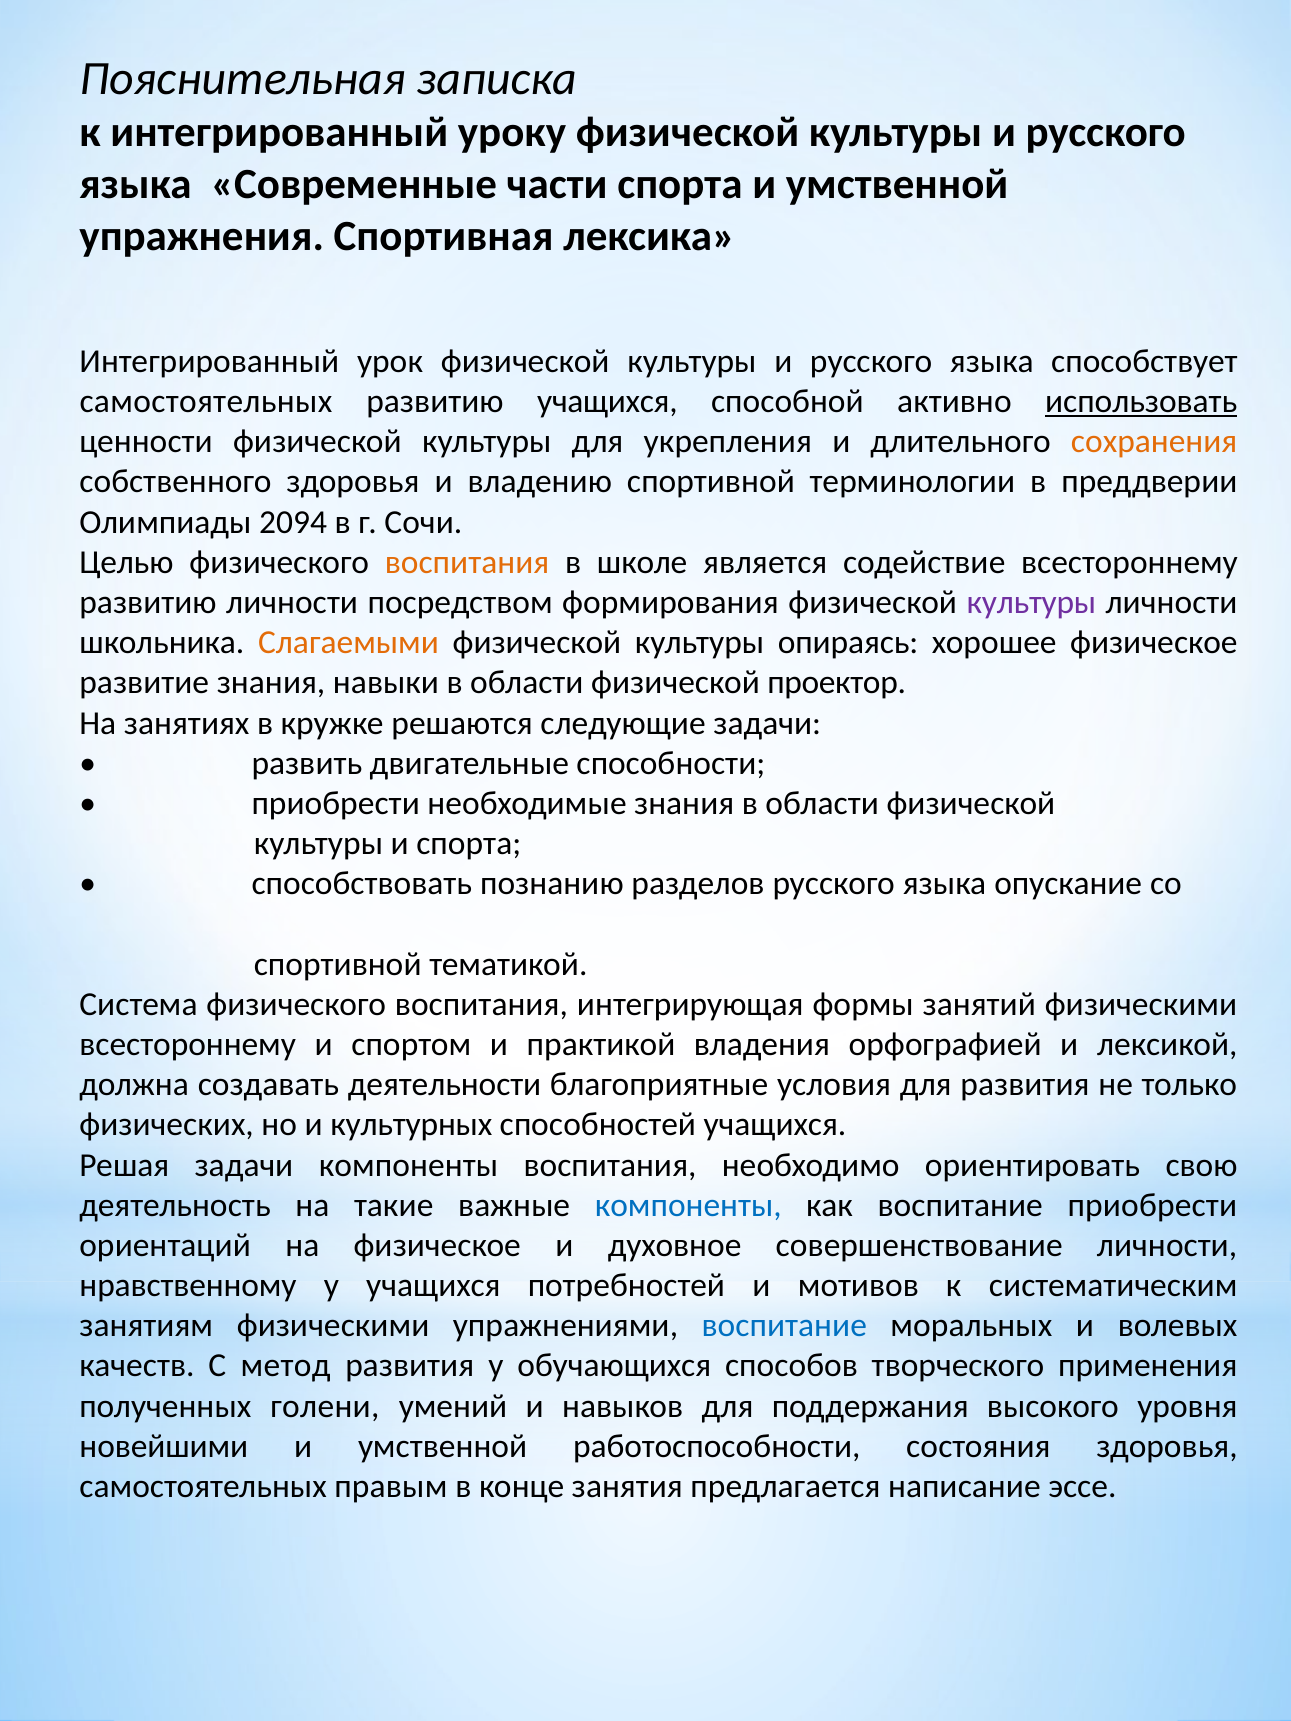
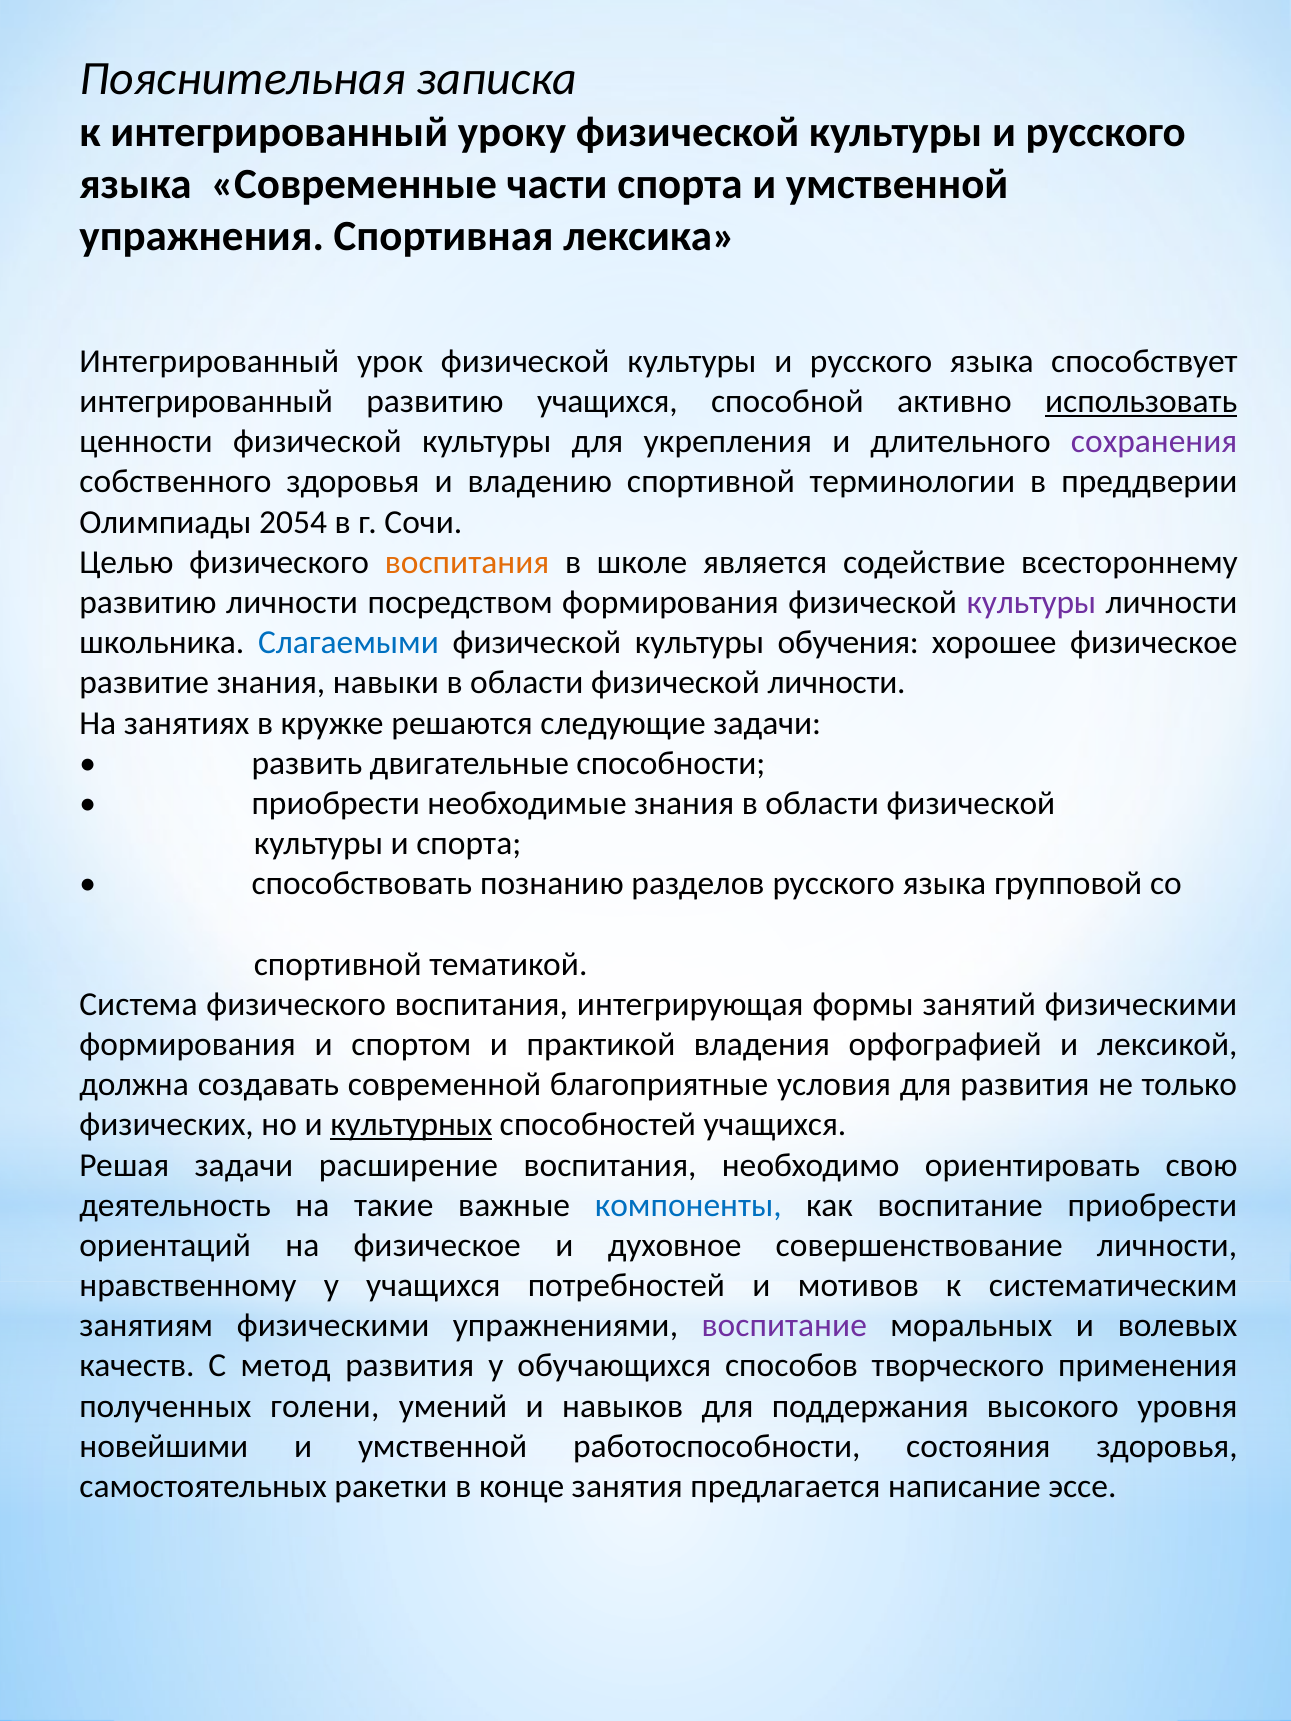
самостоятельных: самостоятельных -> интегрированный (206, 402)
сохранения colour: orange -> purple (1154, 442)
2094: 2094 -> 2054 (293, 522)
Слагаемыми colour: orange -> blue (348, 643)
опираясь: опираясь -> обучения (848, 643)
физической проектор: проектор -> личности (837, 683)
опускание: опускание -> групповой (1068, 884)
всестороннему: всестороннему -> формирования (188, 1045)
деятельности: деятельности -> современной (445, 1085)
культурных underline: none -> present (411, 1125)
задачи компоненты: компоненты -> расширение (408, 1165)
воспитание colour: blue -> purple (784, 1326)
правым: правым -> ракетки (391, 1487)
